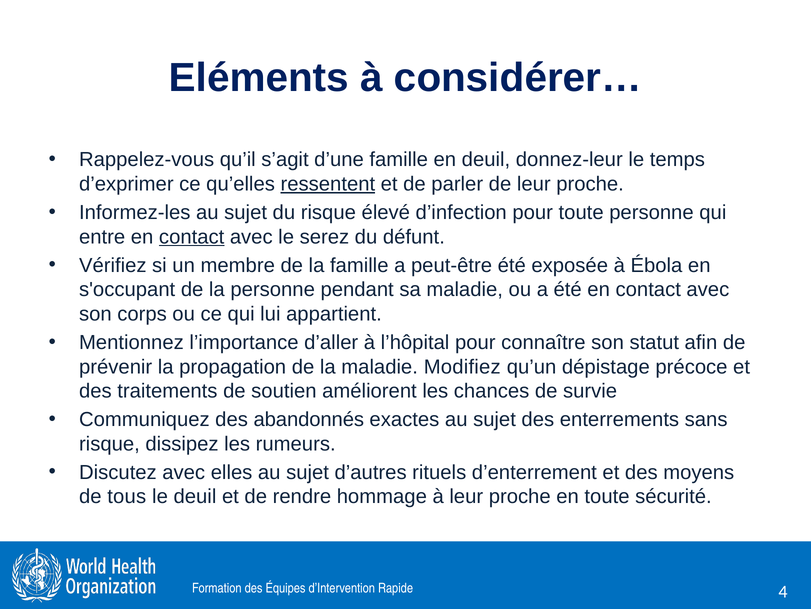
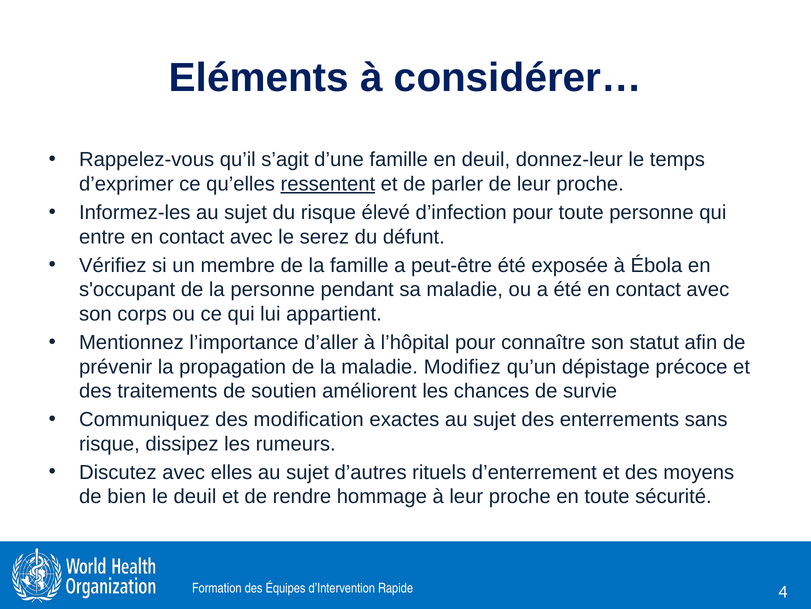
contact underline: present -> none (192, 237)
abandonnés: abandonnés -> modification (309, 419)
tous: tous -> bien (127, 496)
